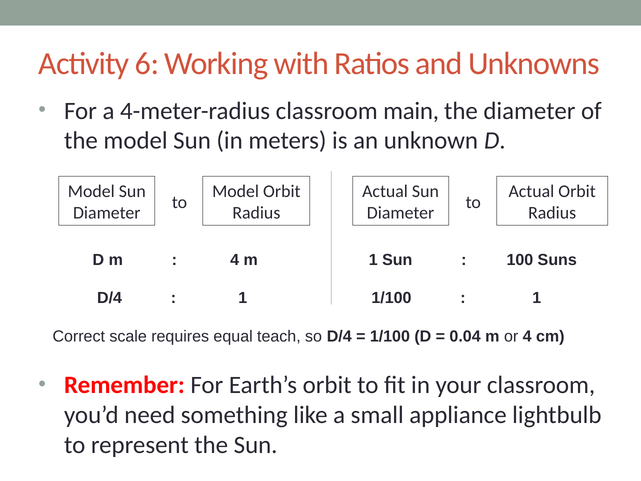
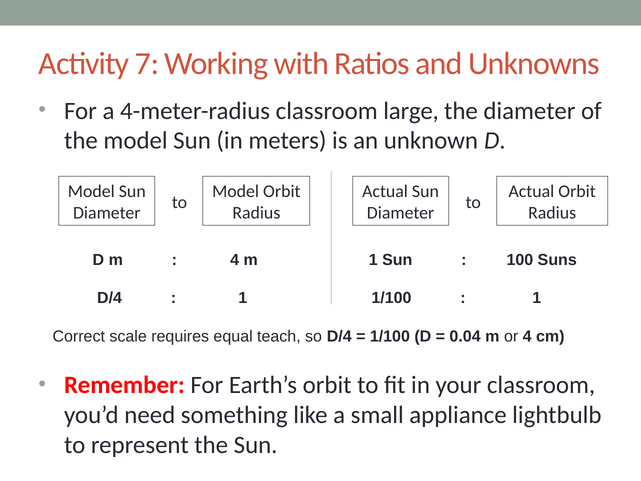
6: 6 -> 7 (147, 64)
main: main -> large (411, 111)
